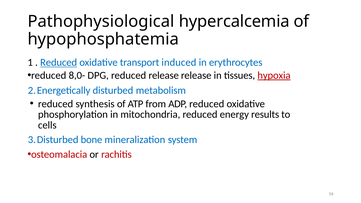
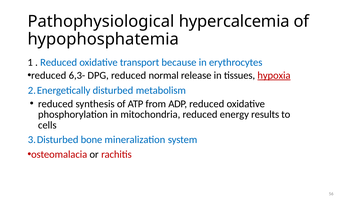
Reduced underline: present -> none (59, 62)
induced: induced -> because (179, 62)
8,0-: 8,0- -> 6,3- (77, 75)
reduced release: release -> normal (164, 75)
